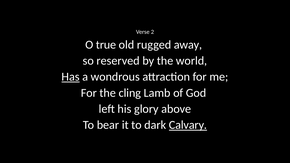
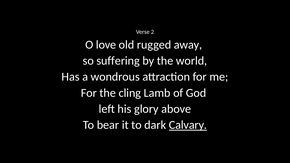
true: true -> love (106, 45)
reserved: reserved -> suffering (118, 61)
Has underline: present -> none (71, 77)
